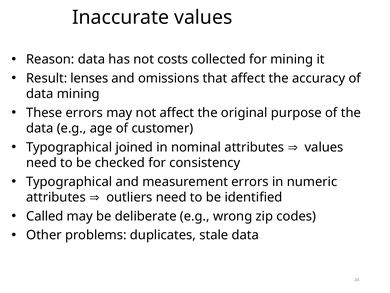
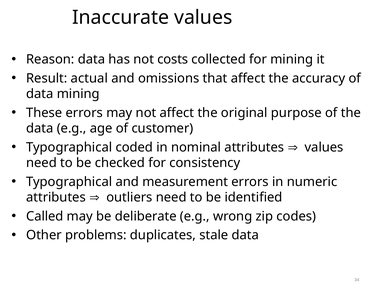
lenses: lenses -> actual (89, 78)
joined: joined -> coded (134, 147)
